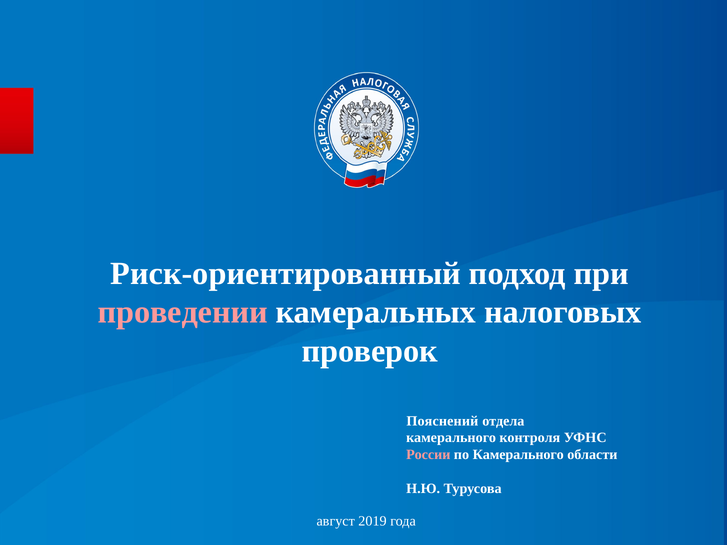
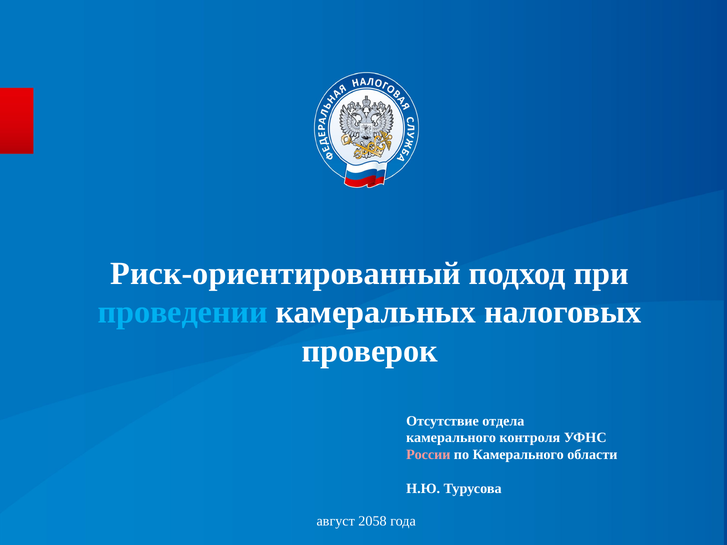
проведении colour: pink -> light blue (183, 312)
Пояснений: Пояснений -> Отсутствие (442, 421)
2019: 2019 -> 2058 (372, 521)
